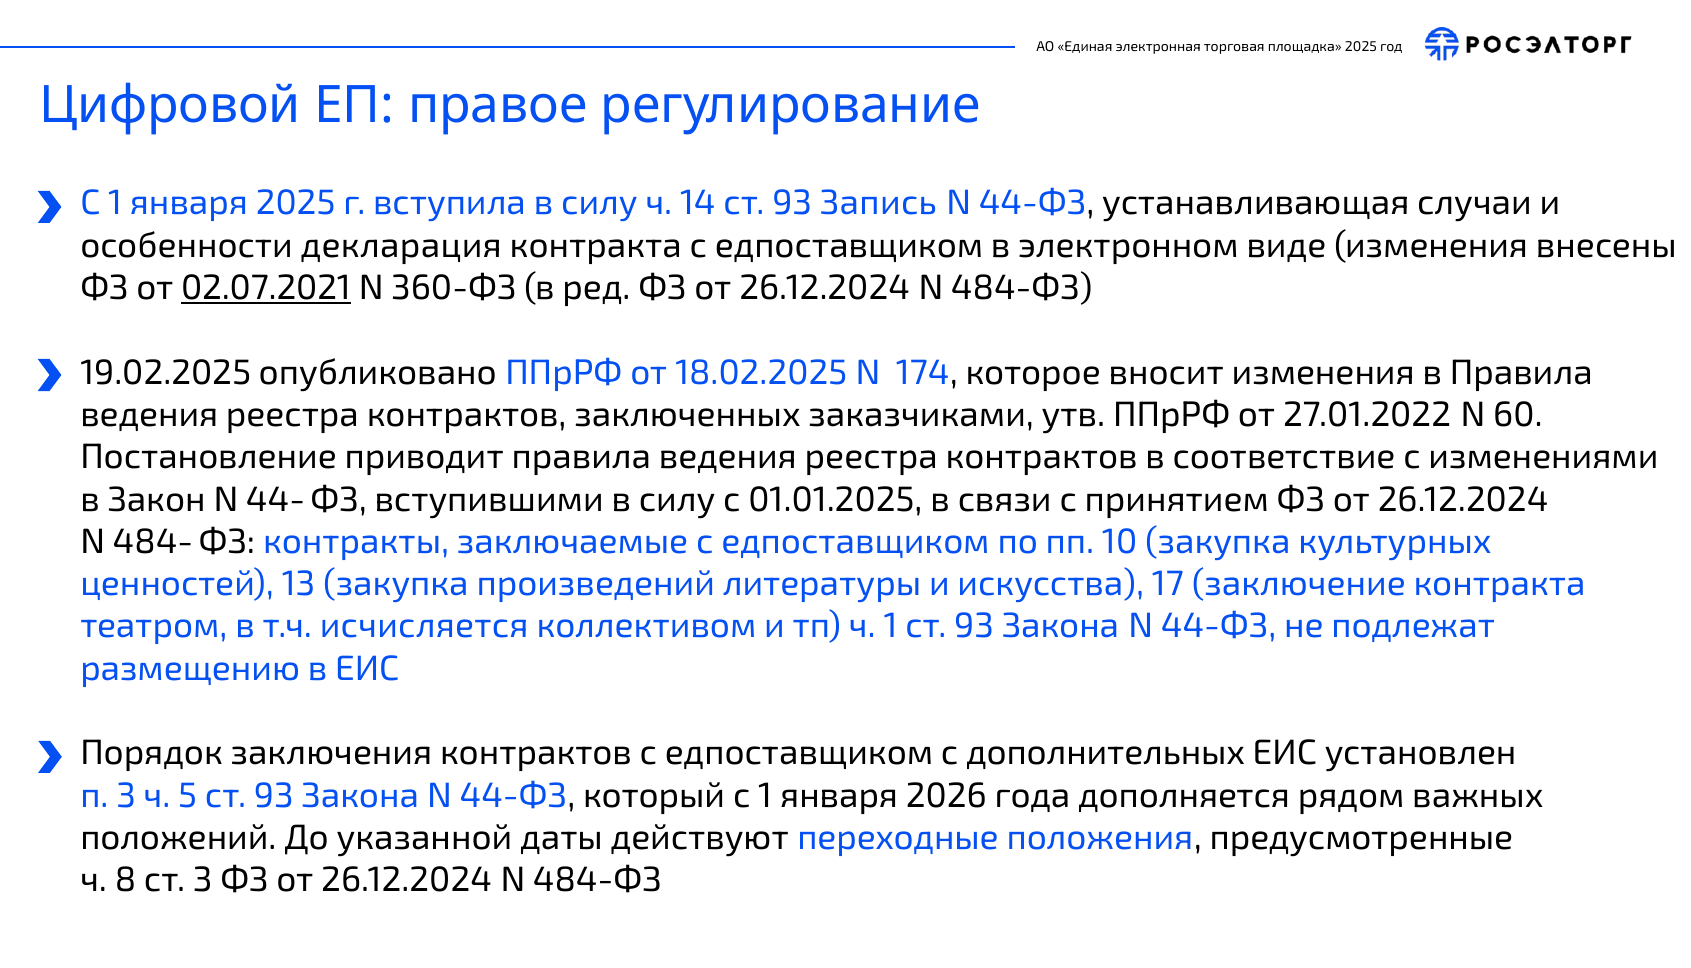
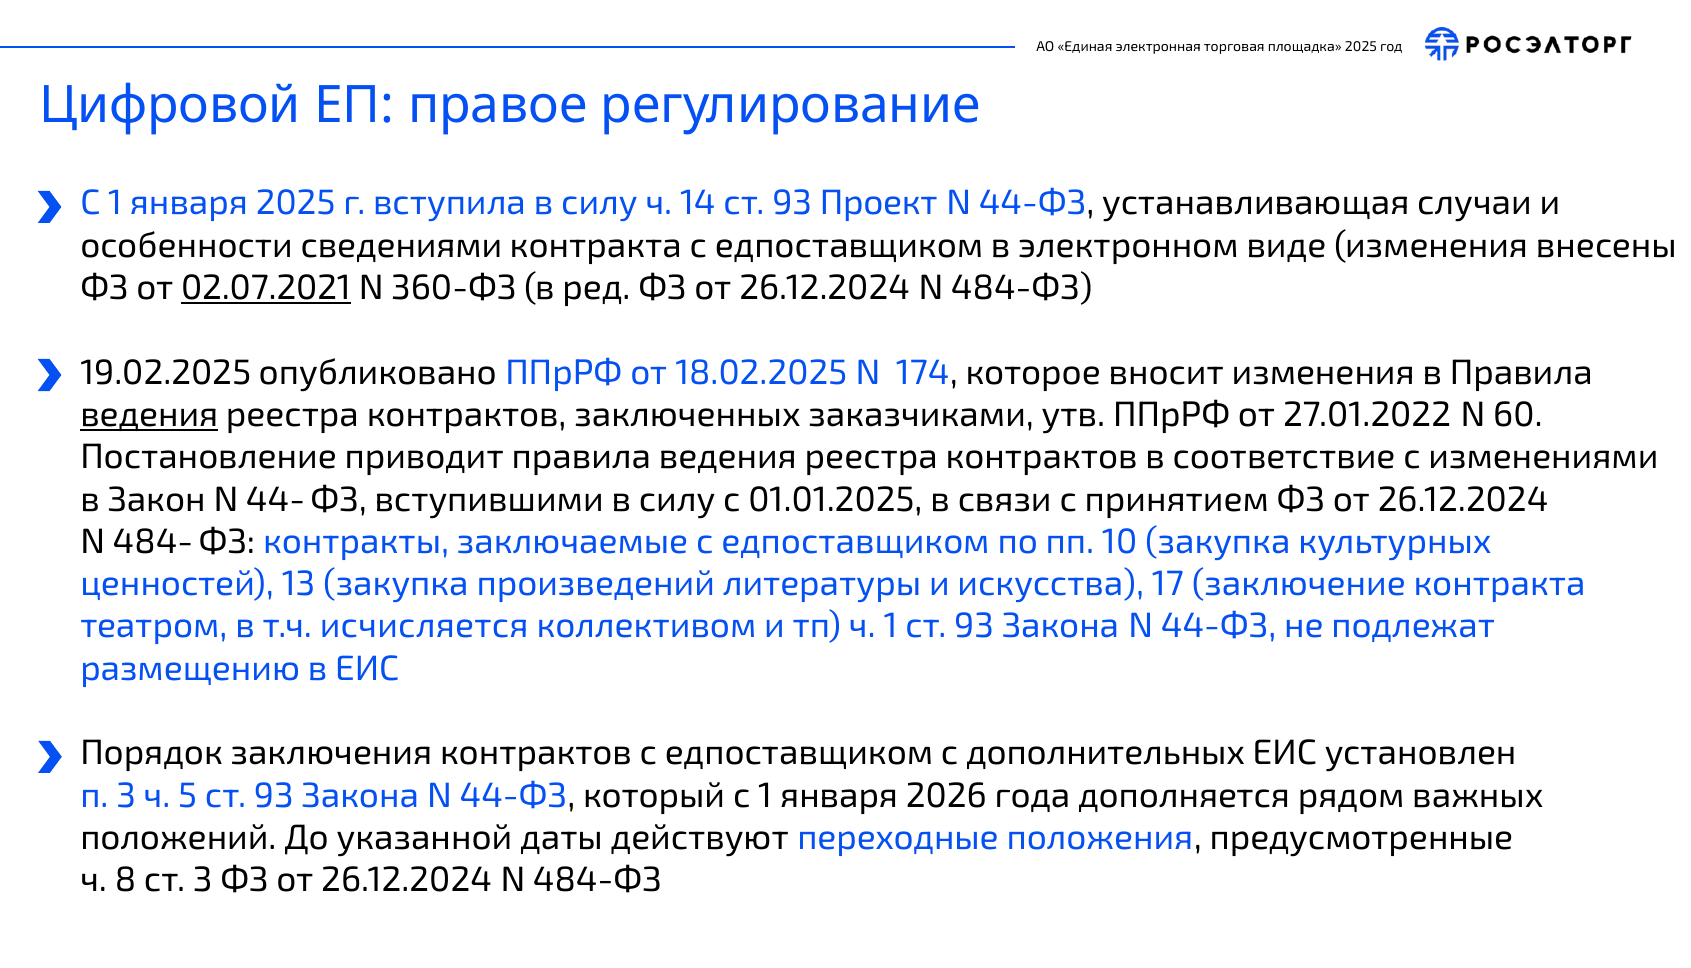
Запись: Запись -> Проект (879, 203)
декларация: декларация -> сведениями (401, 246)
ведения underline: none -> present (149, 415)
